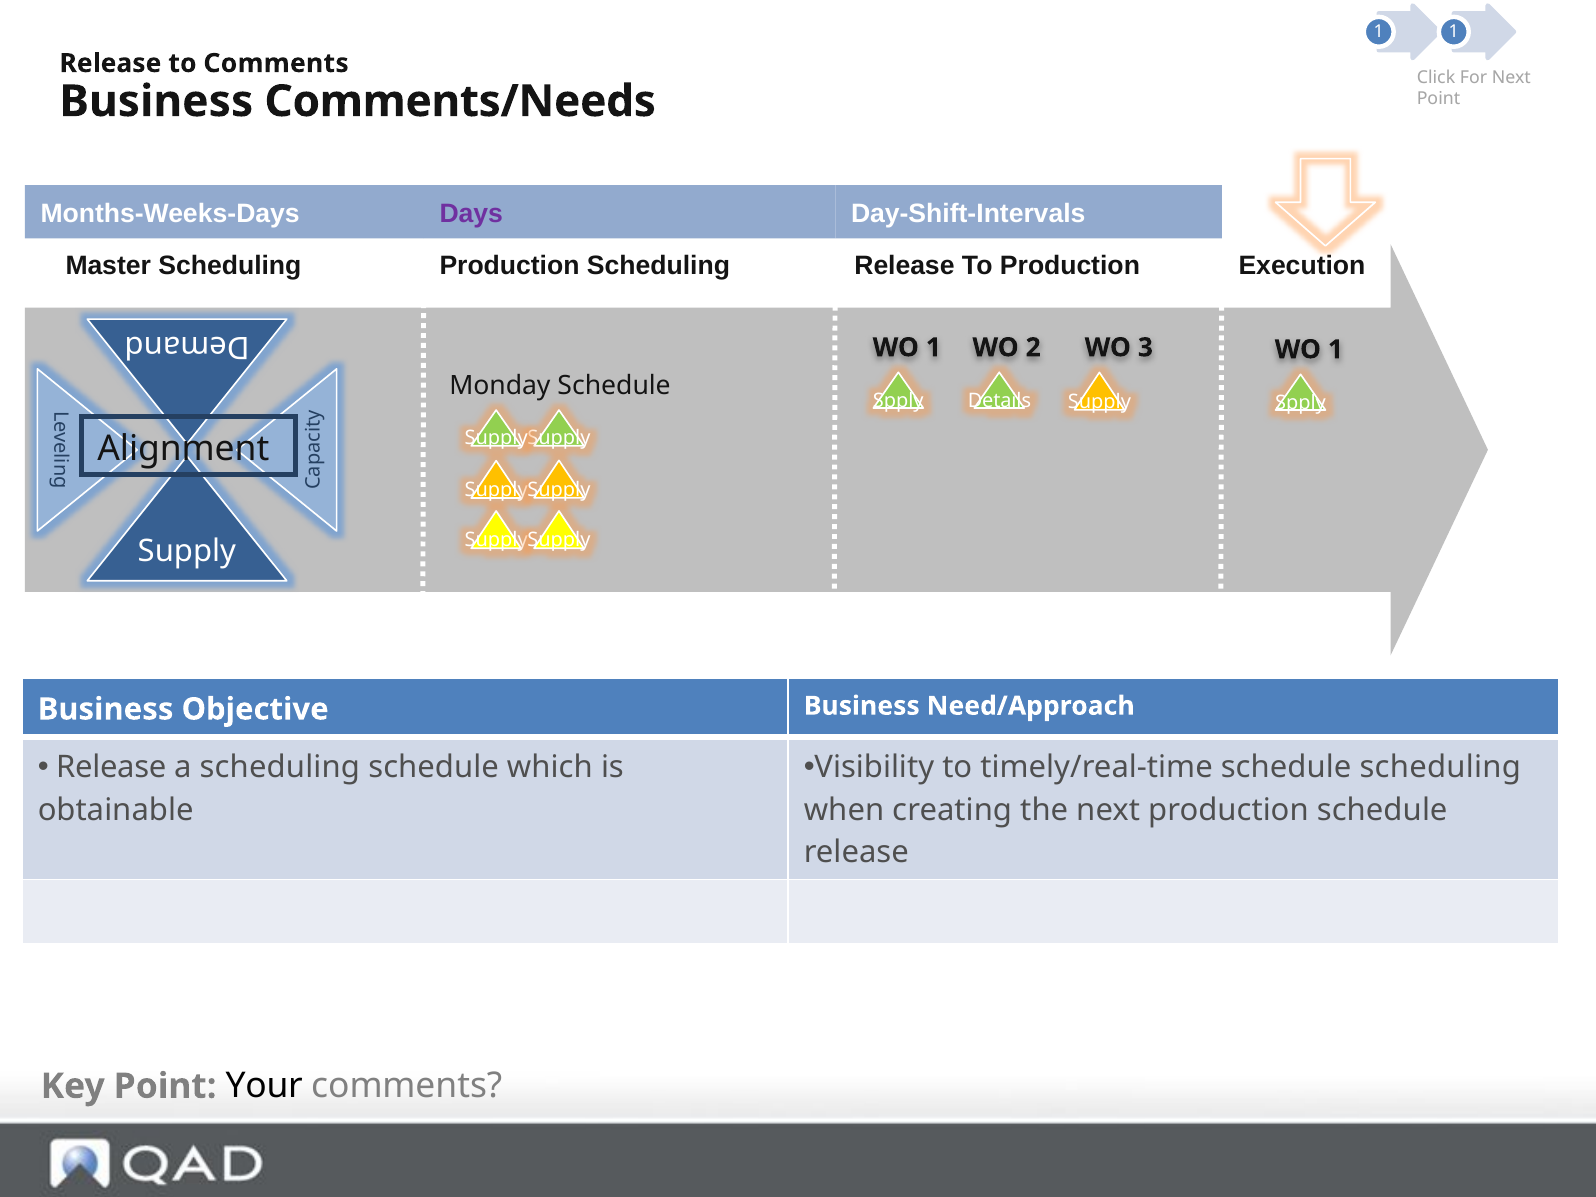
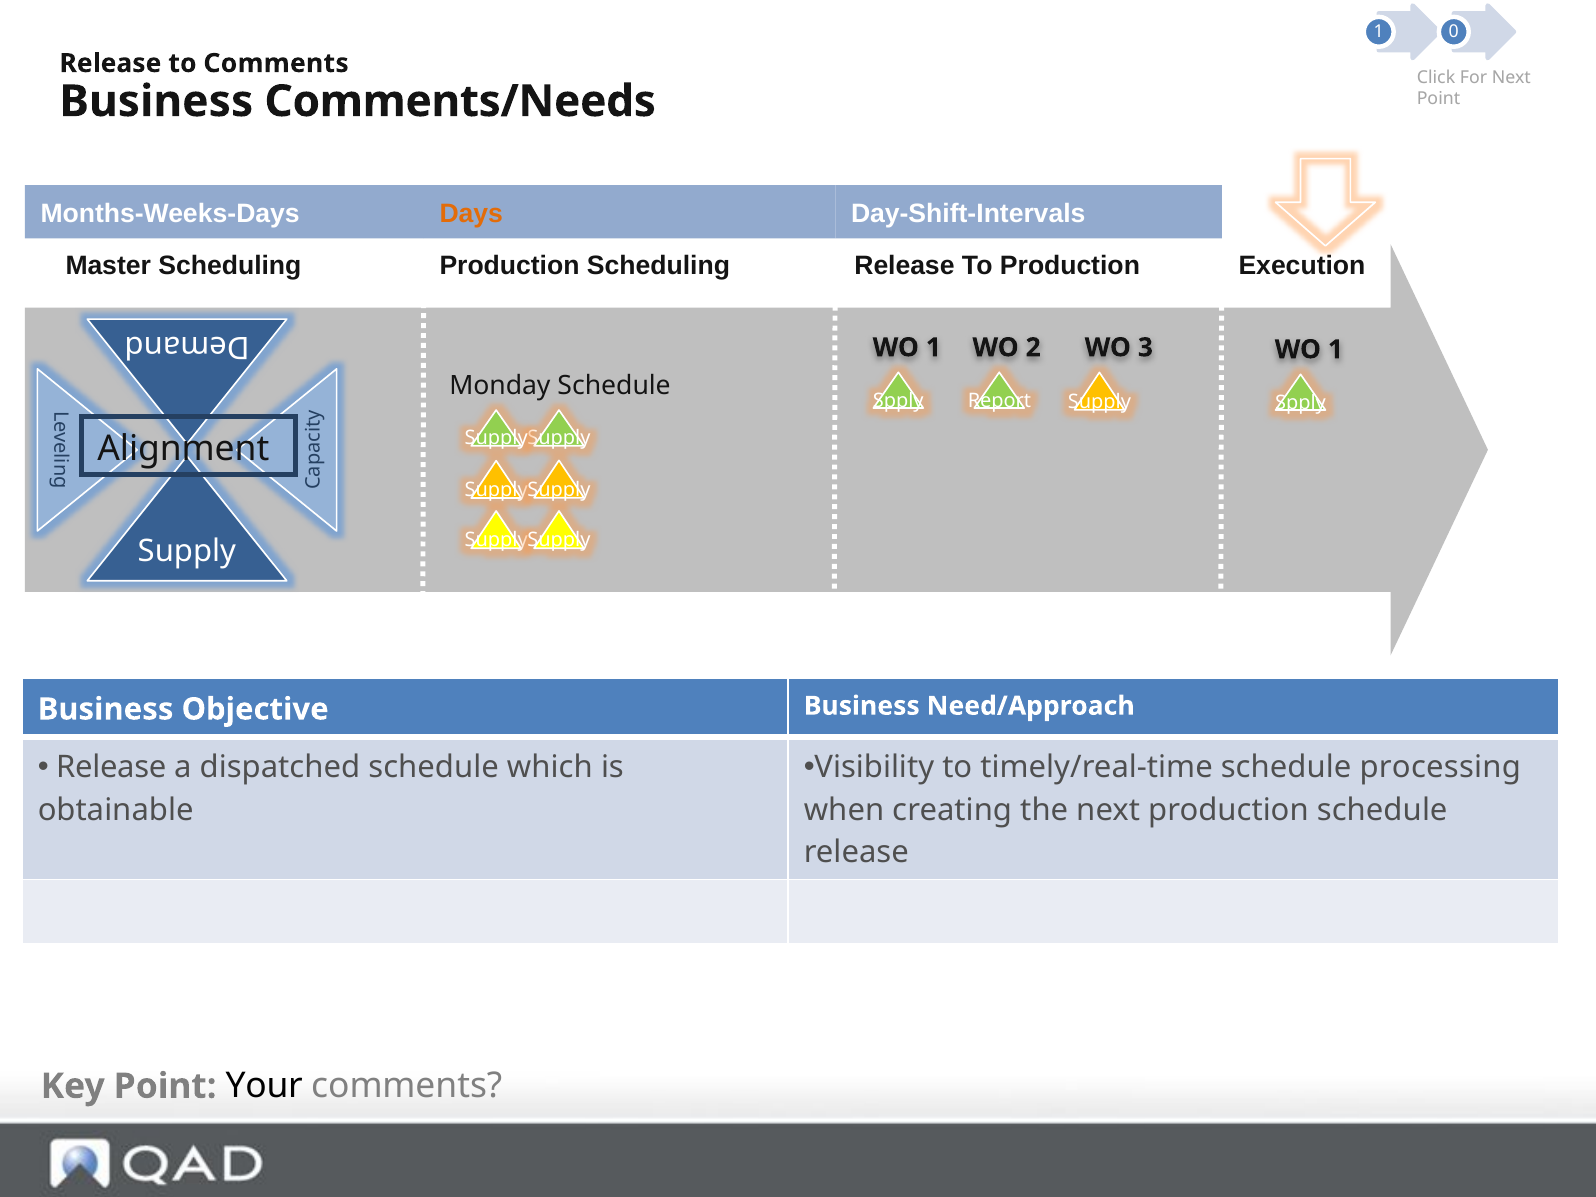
1 1: 1 -> 0 (1454, 32)
Days colour: purple -> orange (471, 214)
Details: Details -> Report (999, 400)
a scheduling: scheduling -> dispatched (280, 768)
schedule scheduling: scheduling -> processing (1440, 768)
